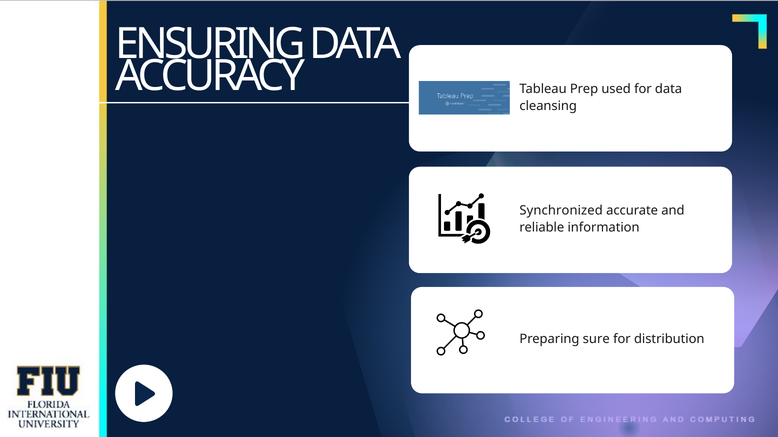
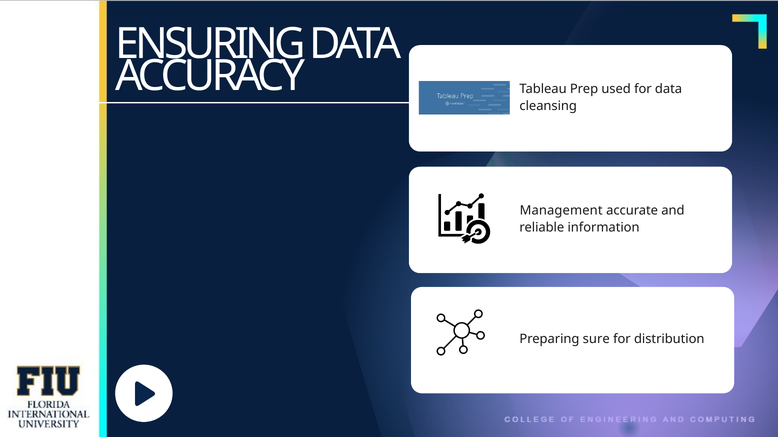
Synchronized: Synchronized -> Management (561, 211)
